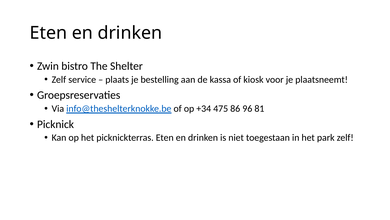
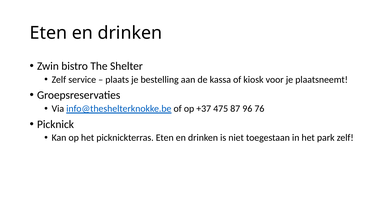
+34: +34 -> +37 (204, 108)
86: 86 -> 87 (235, 108)
81: 81 -> 76 (259, 108)
